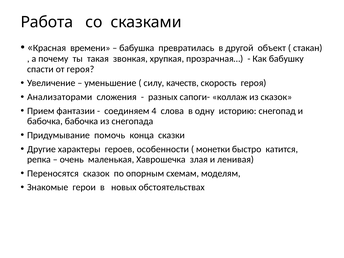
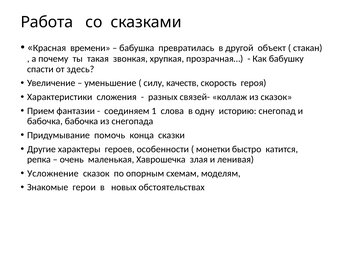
от героя: героя -> здесь (80, 69)
Анализаторами: Анализаторами -> Характеристики (60, 97)
сапоги-: сапоги- -> связей- (195, 97)
4: 4 -> 1 (154, 111)
Переносятся: Переносятся -> Усложнение (53, 173)
